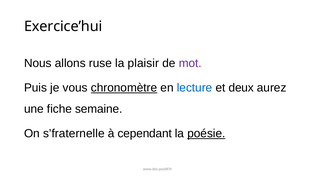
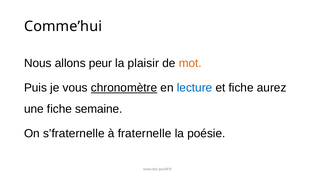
Exercice’hui: Exercice’hui -> Comme’hui (63, 26)
ruse: ruse -> peur (100, 63)
mot colour: purple -> orange (190, 63)
et deux: deux -> fiche (241, 88)
cependant: cependant -> fraternelle (145, 134)
poésie underline: present -> none (206, 134)
